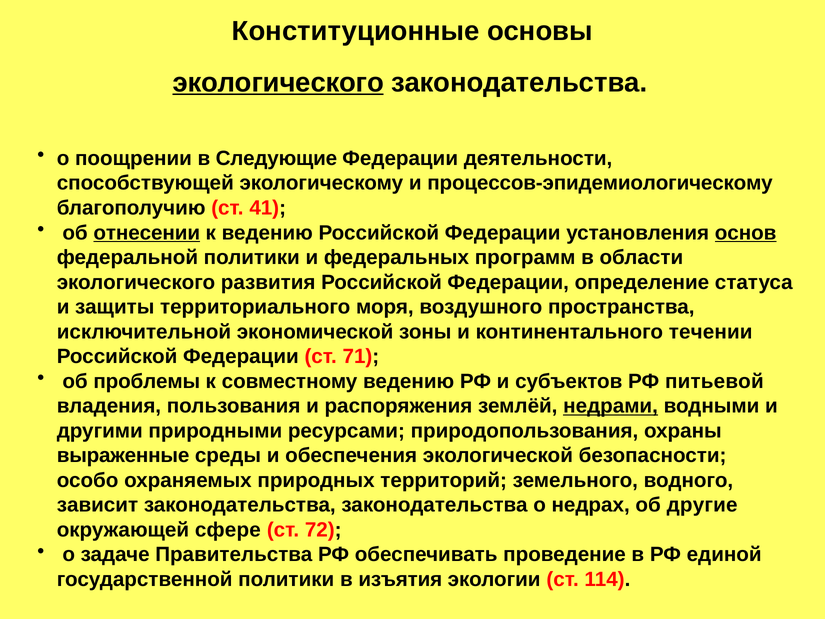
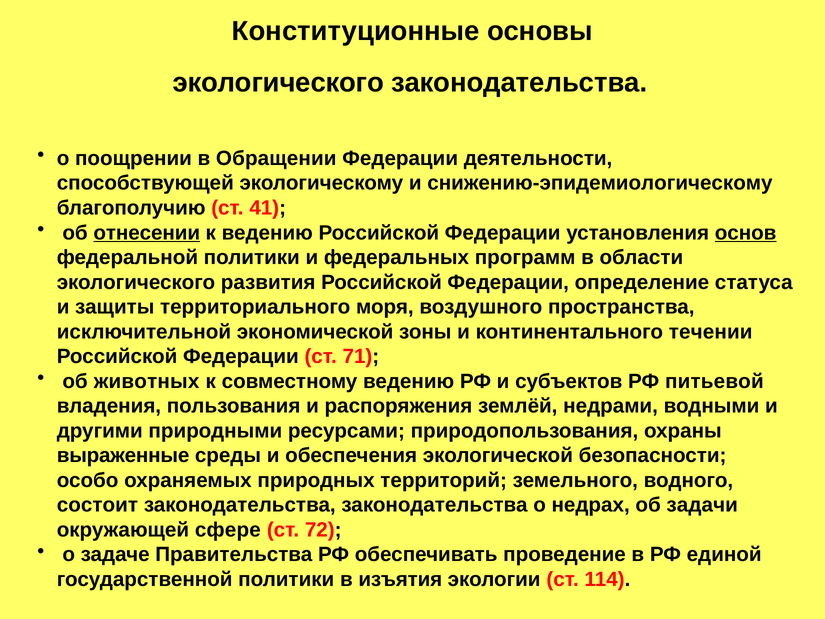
экологического underline: present -> none (278, 82)
Следующие: Следующие -> Обращении (276, 158)
процессов-эпидемиологическому: процессов-эпидемиологическому -> снижению-эпидемиологическому (600, 183)
проблемы: проблемы -> животных (147, 381)
недрами underline: present -> none (611, 406)
зависит: зависит -> состоит (97, 505)
другие: другие -> задачи (702, 505)
